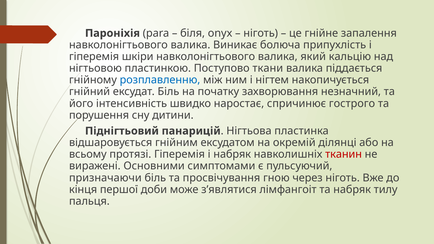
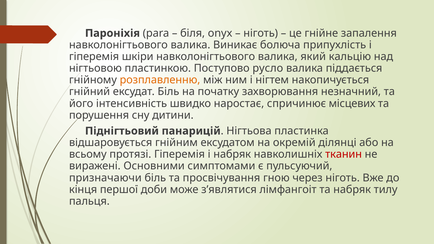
ткани: ткани -> русло (268, 68)
розплавленню colour: blue -> orange (160, 80)
гострого: гострого -> місцевих (352, 104)
